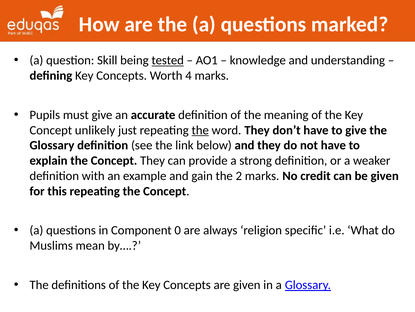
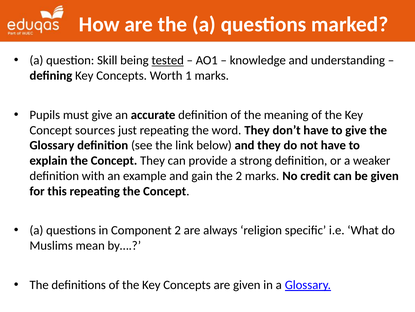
4: 4 -> 1 (188, 75)
unlikely: unlikely -> sources (95, 130)
the underline: present -> none (200, 130)
Component 0: 0 -> 2 (178, 230)
